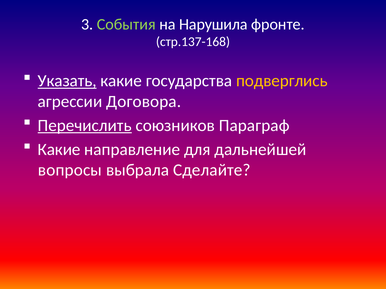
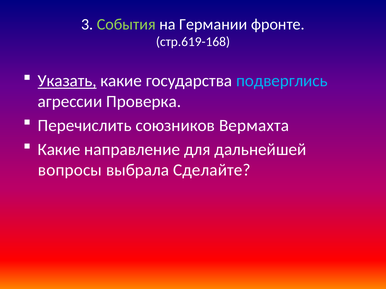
Нарушила: Нарушила -> Германии (213, 24)
стр.137-168: стр.137-168 -> стр.619-168 (193, 42)
подверглись colour: yellow -> light blue (282, 81)
Договора: Договора -> Проверка (144, 102)
Перечислить underline: present -> none (85, 126)
Параграф: Параграф -> Вермахта (254, 126)
